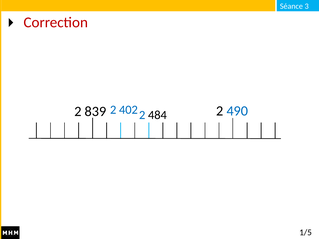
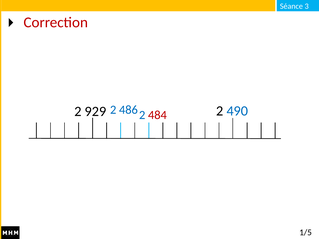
402: 402 -> 486 (129, 110)
484 colour: black -> red (158, 115)
839: 839 -> 929 (95, 112)
